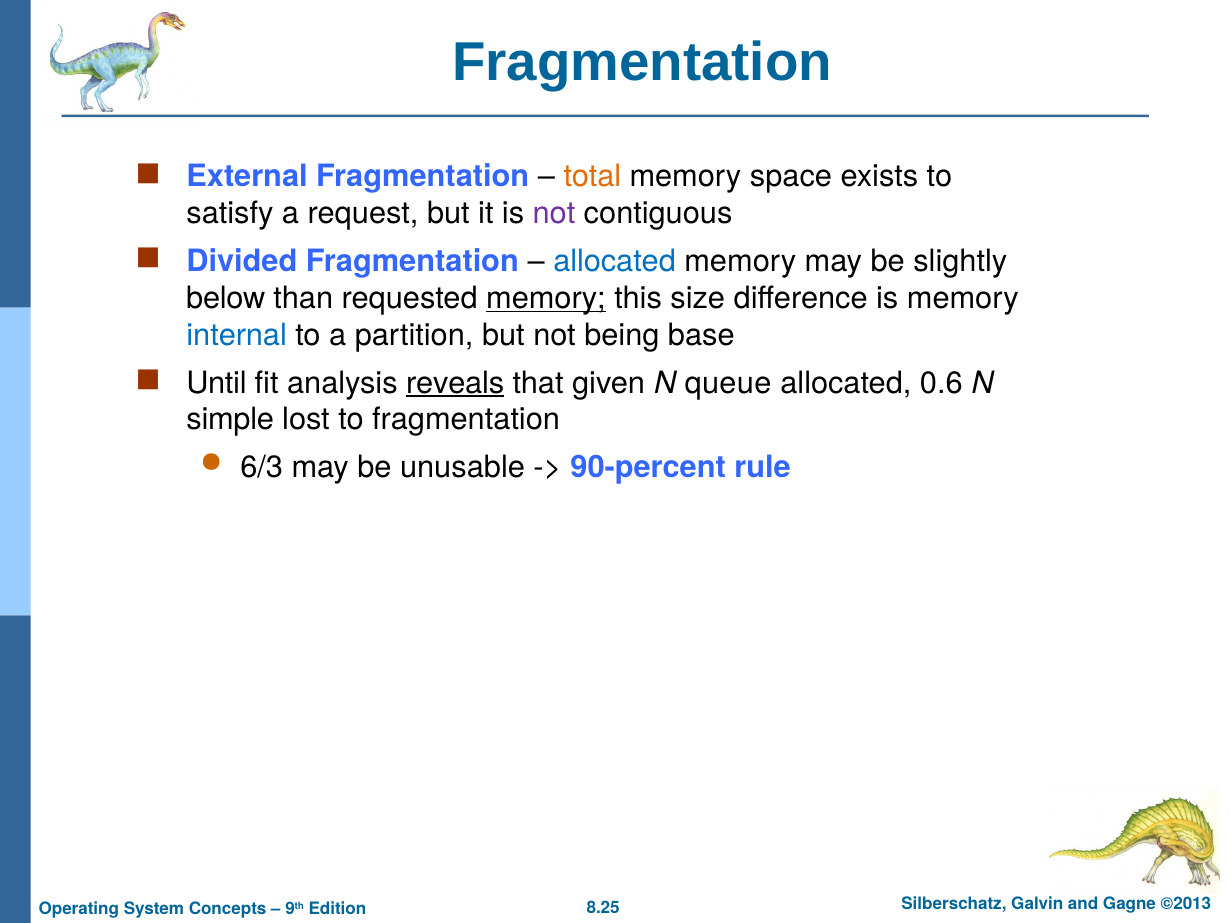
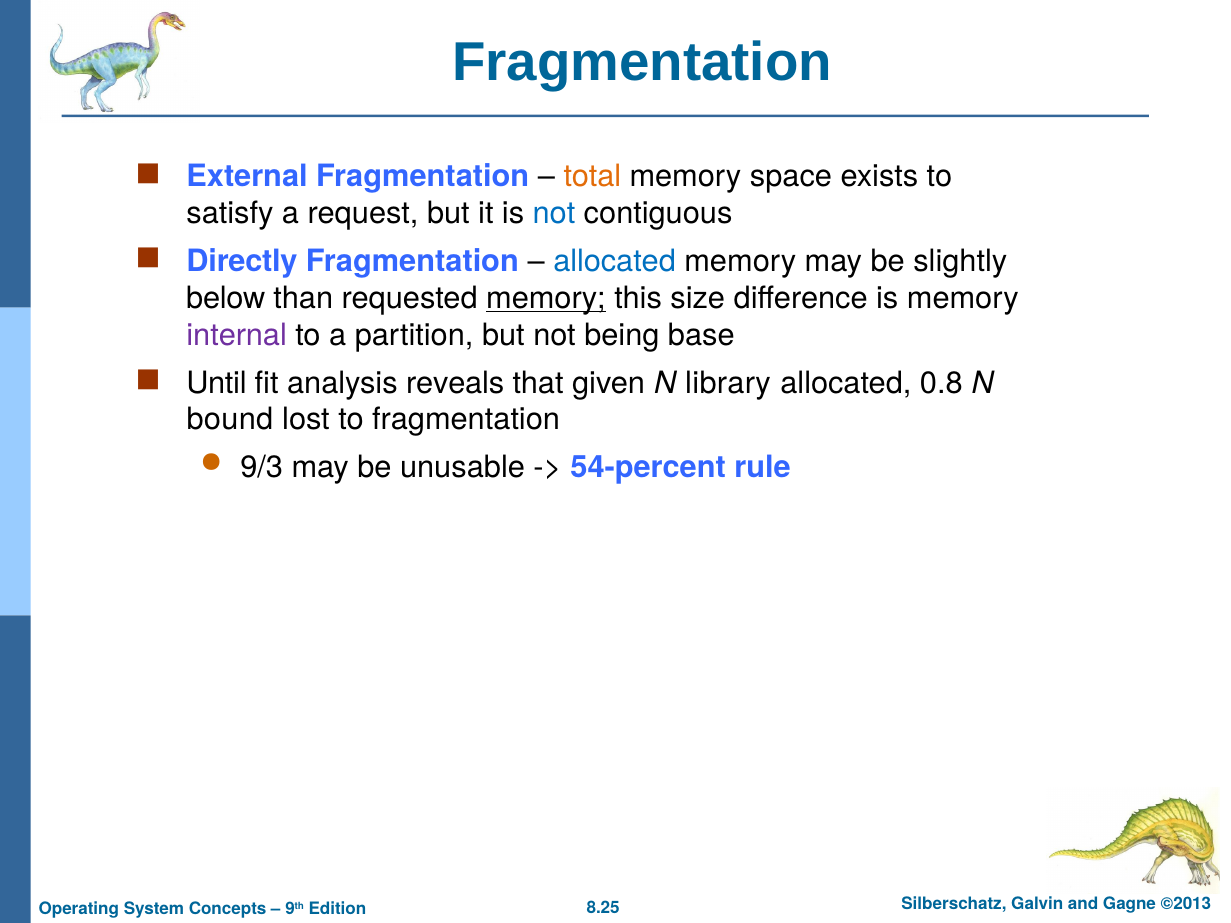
not colour: purple -> blue (554, 214)
Divided: Divided -> Directly (242, 261)
internal colour: blue -> purple (237, 335)
reveals underline: present -> none (455, 383)
queue: queue -> library (728, 383)
0.6: 0.6 -> 0.8 (941, 383)
simple: simple -> bound (230, 420)
6/3: 6/3 -> 9/3 (262, 468)
90-percent: 90-percent -> 54-percent (648, 468)
